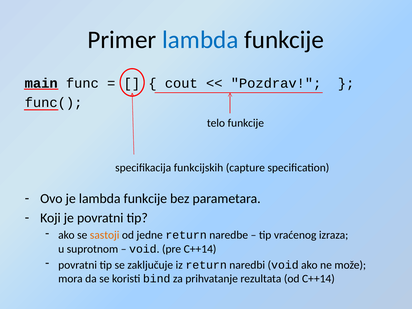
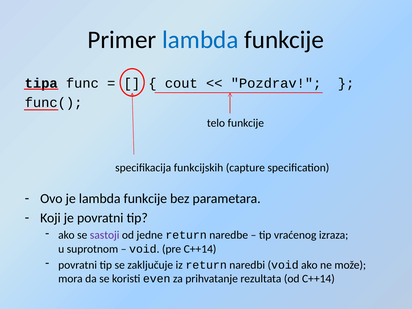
main: main -> tipa (41, 83)
sastoji colour: orange -> purple (105, 235)
bind: bind -> even (157, 279)
